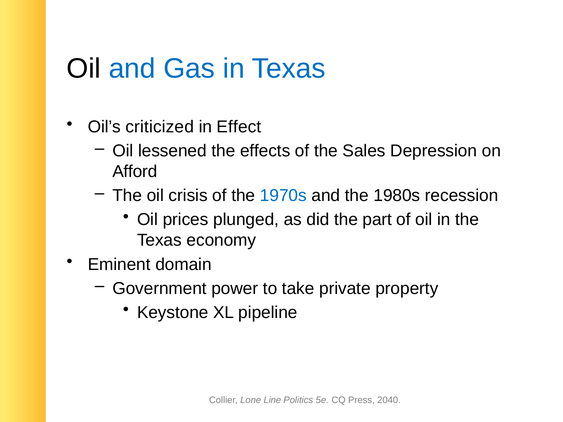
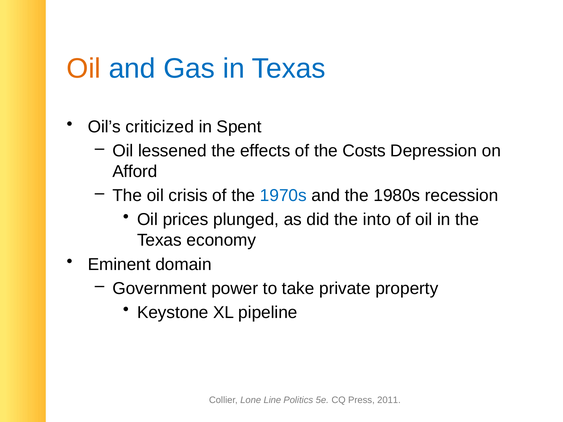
Oil colour: black -> orange (84, 69)
Effect: Effect -> Spent (239, 127)
Sales: Sales -> Costs (364, 151)
part: part -> into (377, 220)
2040: 2040 -> 2011 (389, 400)
